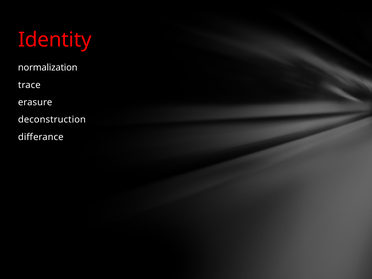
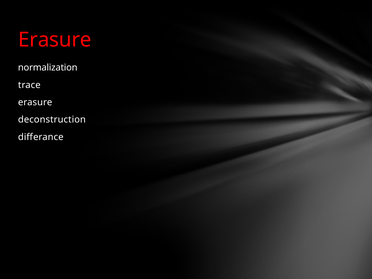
Identity: Identity -> Erasure (55, 40)
